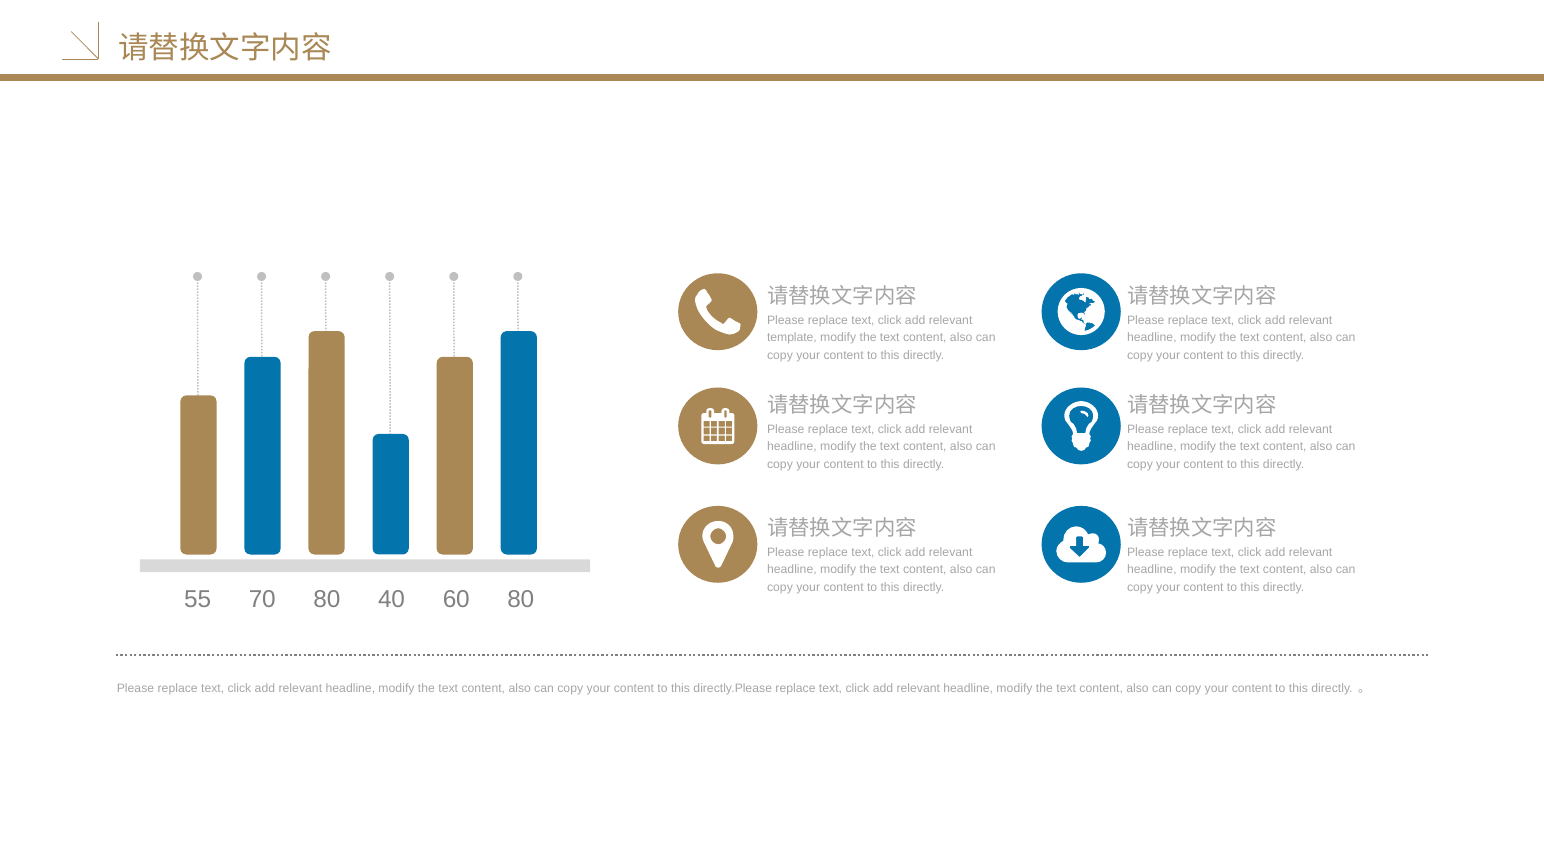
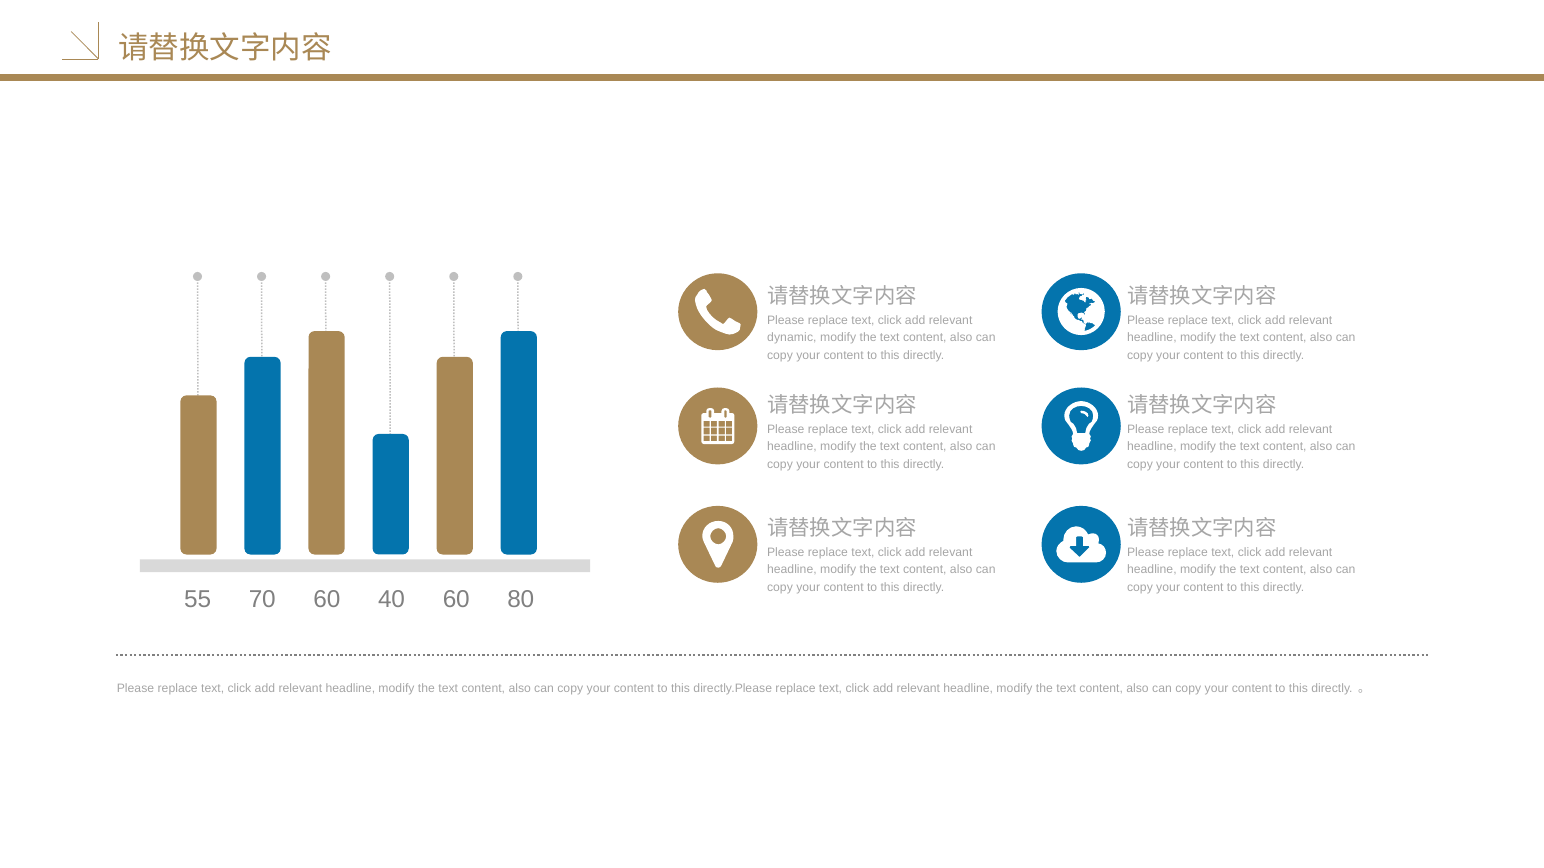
template: template -> dynamic (792, 338)
70 80: 80 -> 60 (327, 600)
